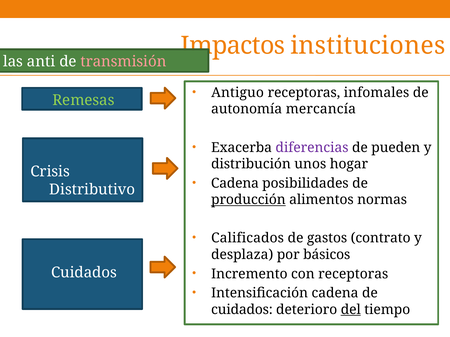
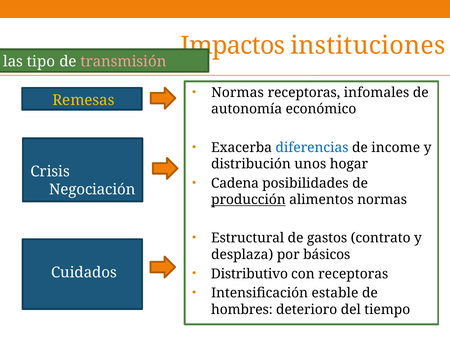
anti: anti -> tipo (41, 62)
Antiguo: Antiguo -> Normas (238, 93)
Remesas colour: light green -> yellow (84, 100)
mercancía: mercancía -> económico (321, 109)
diferencias colour: purple -> blue (312, 148)
pueden: pueden -> income (396, 148)
Distributivo: Distributivo -> Negociación (92, 190)
Calificados: Calificados -> Estructural (248, 238)
Incremento: Incremento -> Distributivo (249, 274)
Intensificación cadena: cadena -> estable (335, 293)
cuidados: cuidados -> hombres (242, 310)
del underline: present -> none (351, 310)
